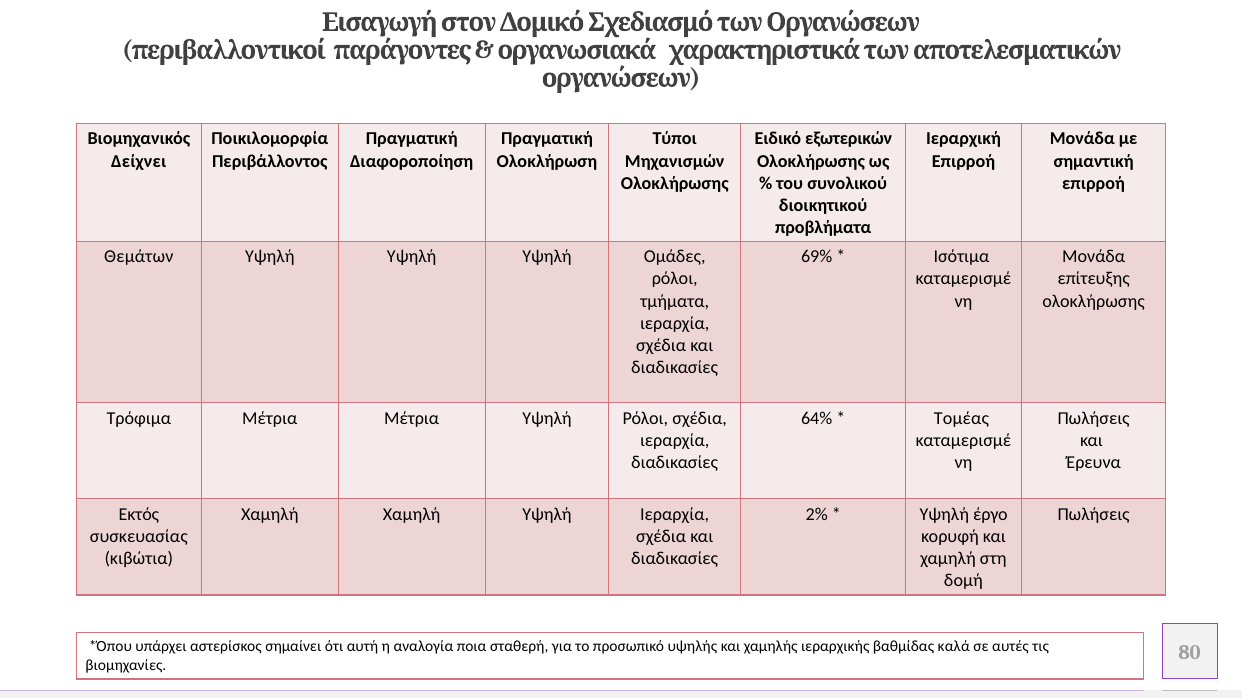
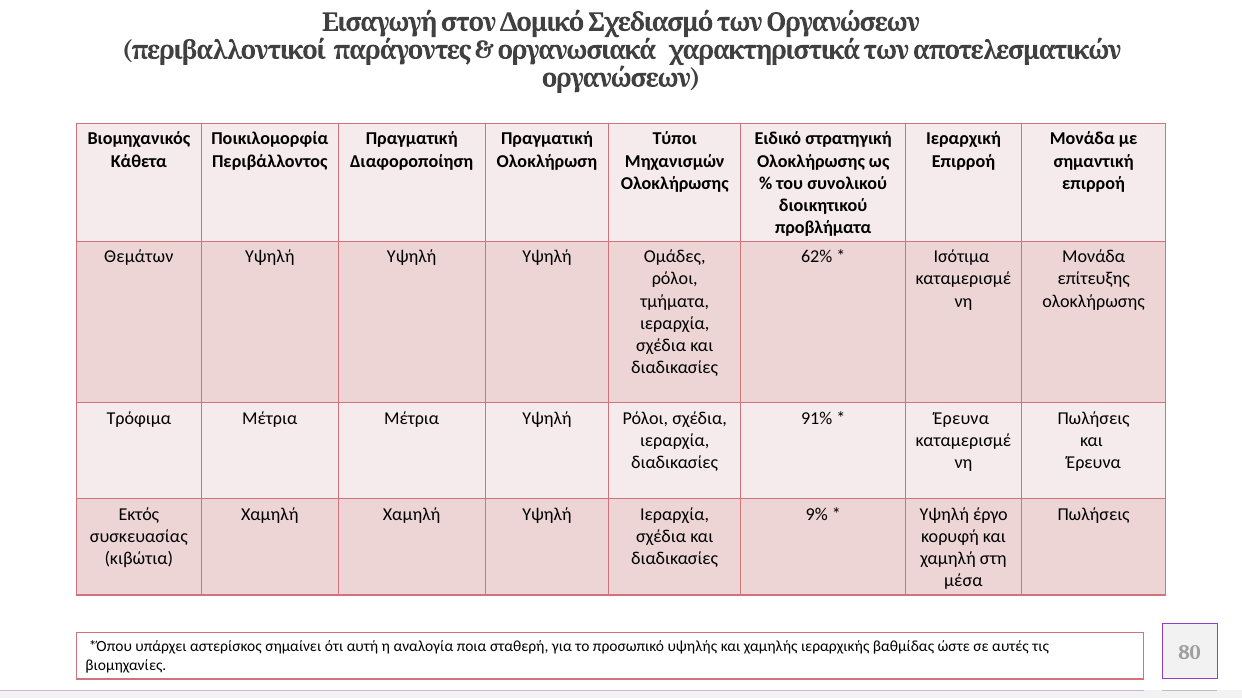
εξωτερικών: εξωτερικών -> στρατηγική (849, 139)
Δείχνει: Δείχνει -> Κάθετα (139, 161)
69%: 69% -> 62% (817, 257)
64%: 64% -> 91% (817, 419)
Τομέας: Τομέας -> Έρευνα (961, 419)
2%: 2% -> 9% (817, 515)
δομή: δομή -> μέσα (963, 581)
καλά: καλά -> ώστε (954, 647)
